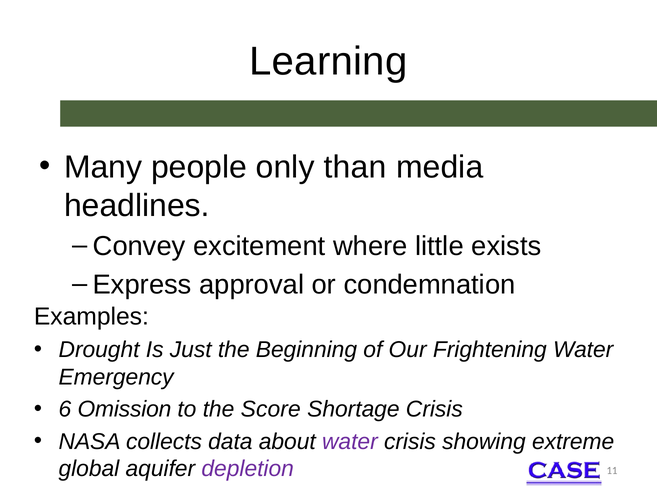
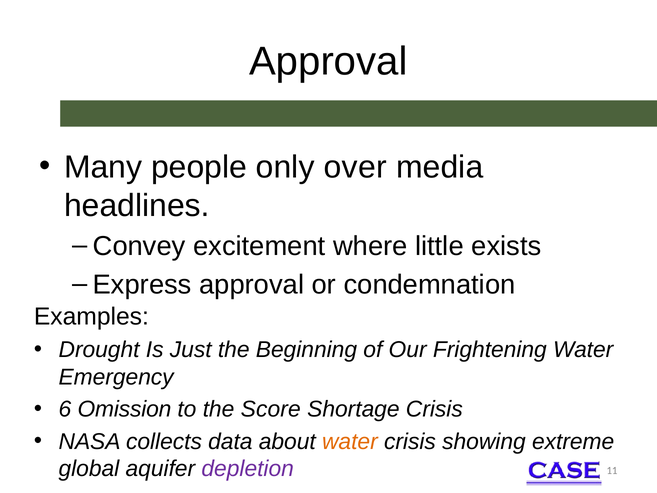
Learning: Learning -> Approval (328, 61)
than: than -> over (355, 167)
water colour: purple -> orange (350, 441)
